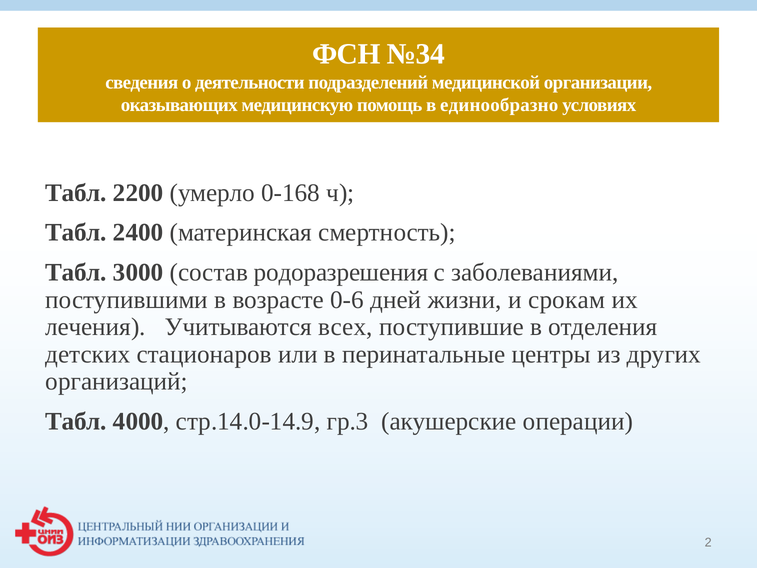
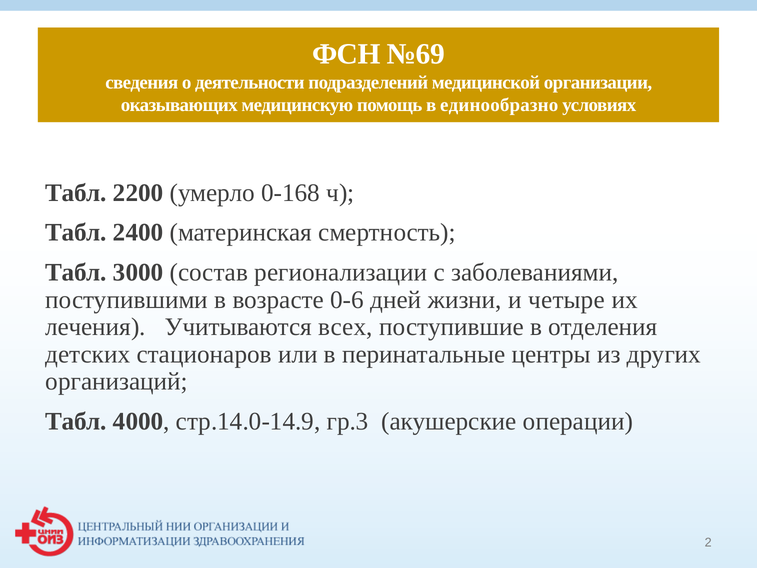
№34: №34 -> №69 (416, 54)
родоразрешения: родоразрешения -> регионализации (341, 272)
срокам: срокам -> четыре (567, 300)
